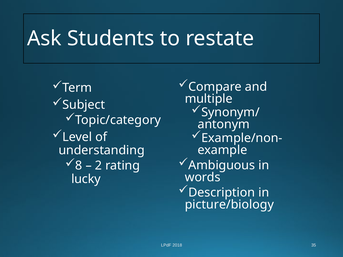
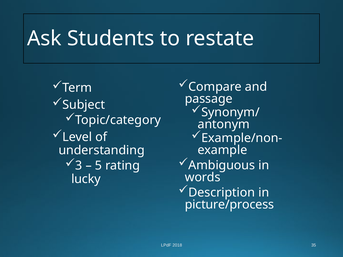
multiple: multiple -> passage (209, 99)
8: 8 -> 3 (79, 166)
2: 2 -> 5 (98, 166)
picture/biology: picture/biology -> picture/process (229, 205)
